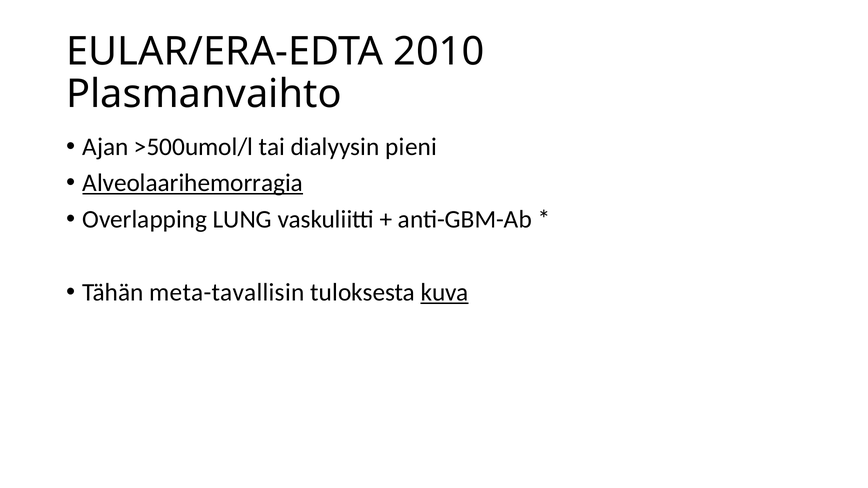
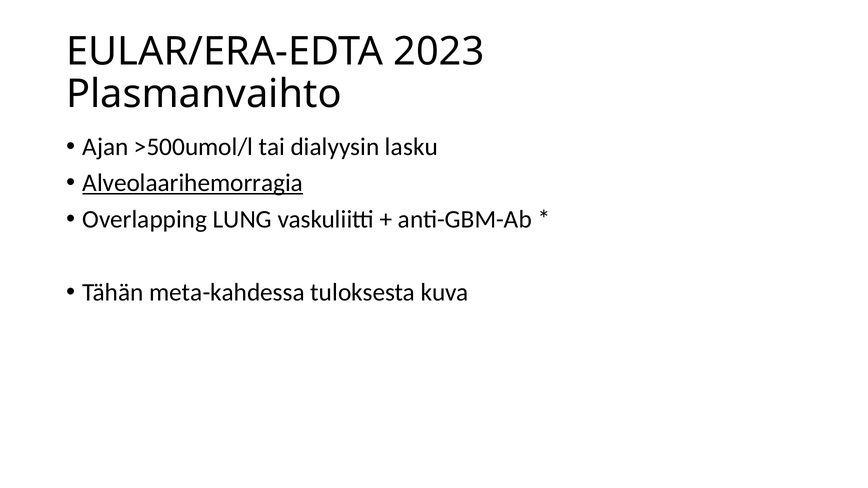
2010: 2010 -> 2023 (439, 51)
pieni: pieni -> lasku (411, 147)
meta-tavallisin: meta-tavallisin -> meta-kahdessa (227, 292)
kuva underline: present -> none (445, 292)
